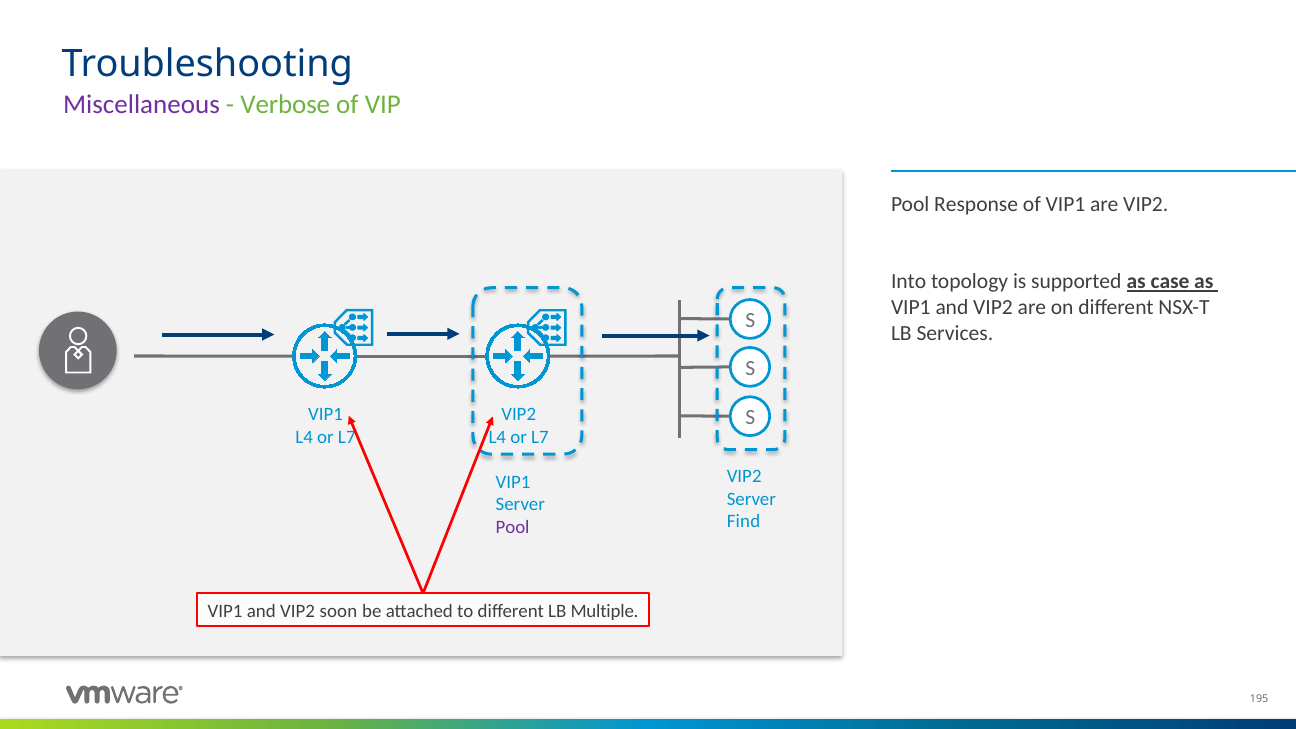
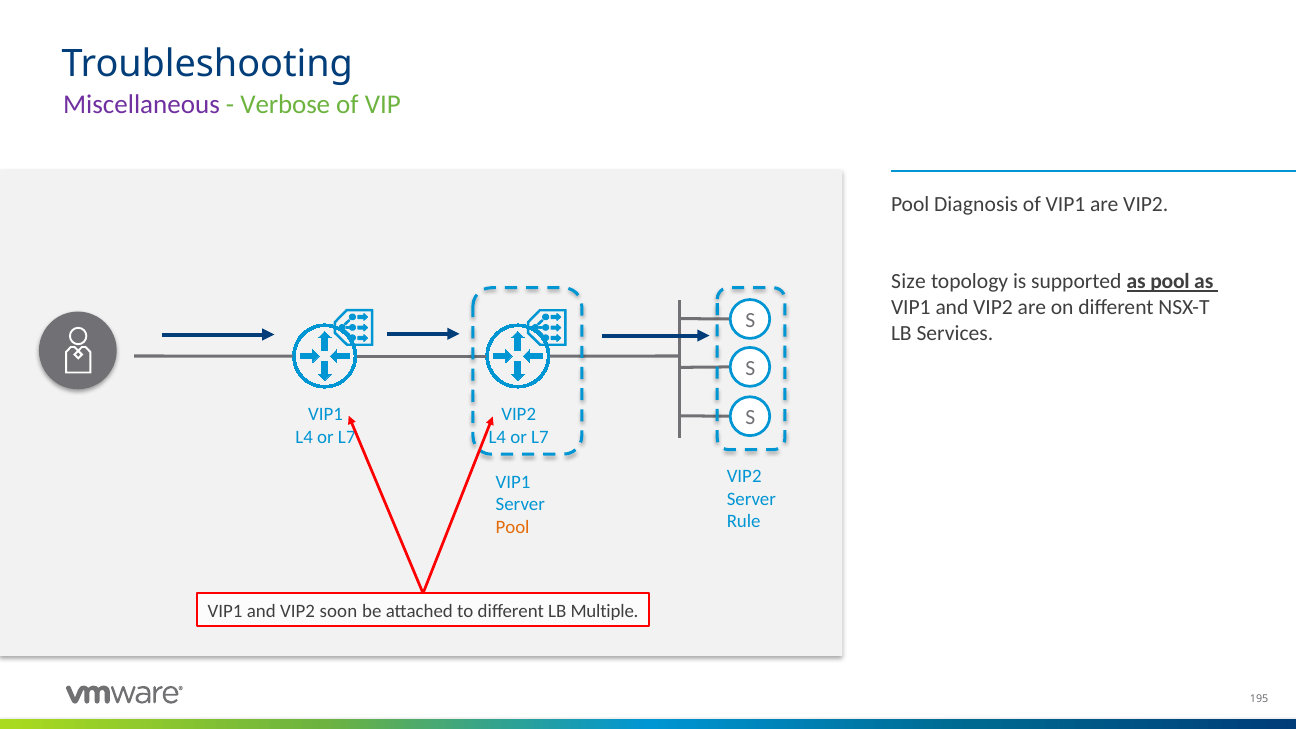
Response: Response -> Diagnosis (976, 204)
Into: Into -> Size (909, 282)
as case: case -> pool (1170, 282)
Find: Find -> Rule (744, 522)
Pool colour: purple -> orange (513, 527)
